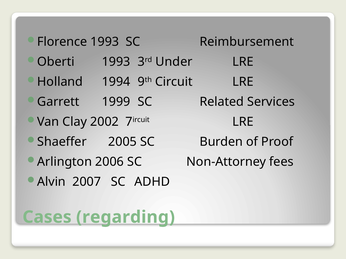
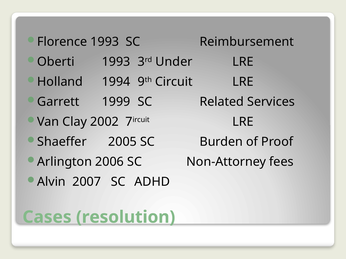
regarding: regarding -> resolution (126, 217)
